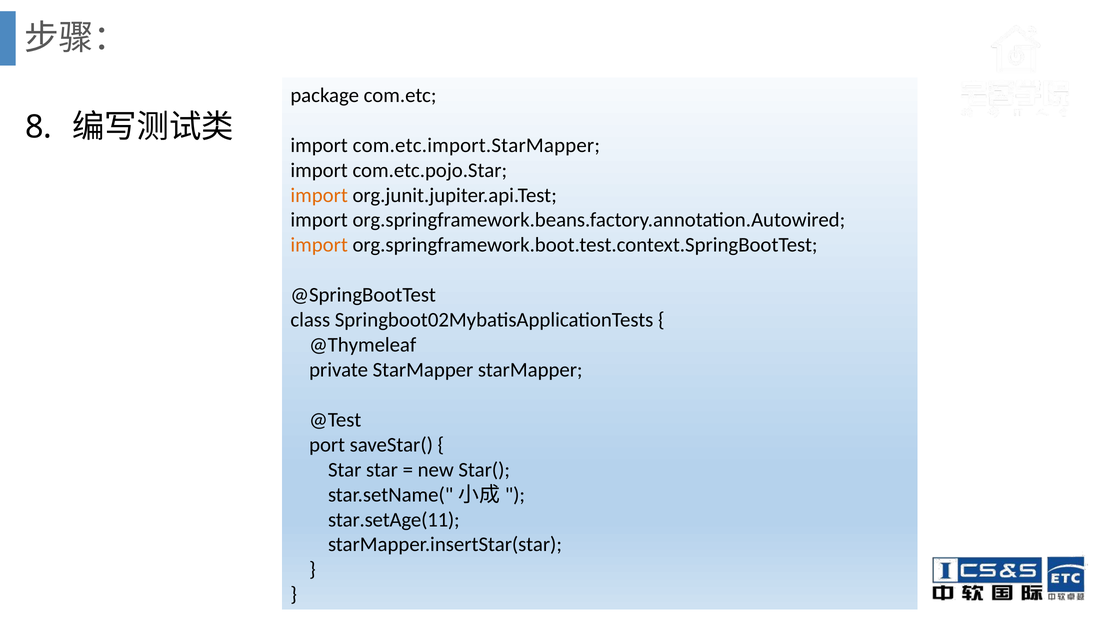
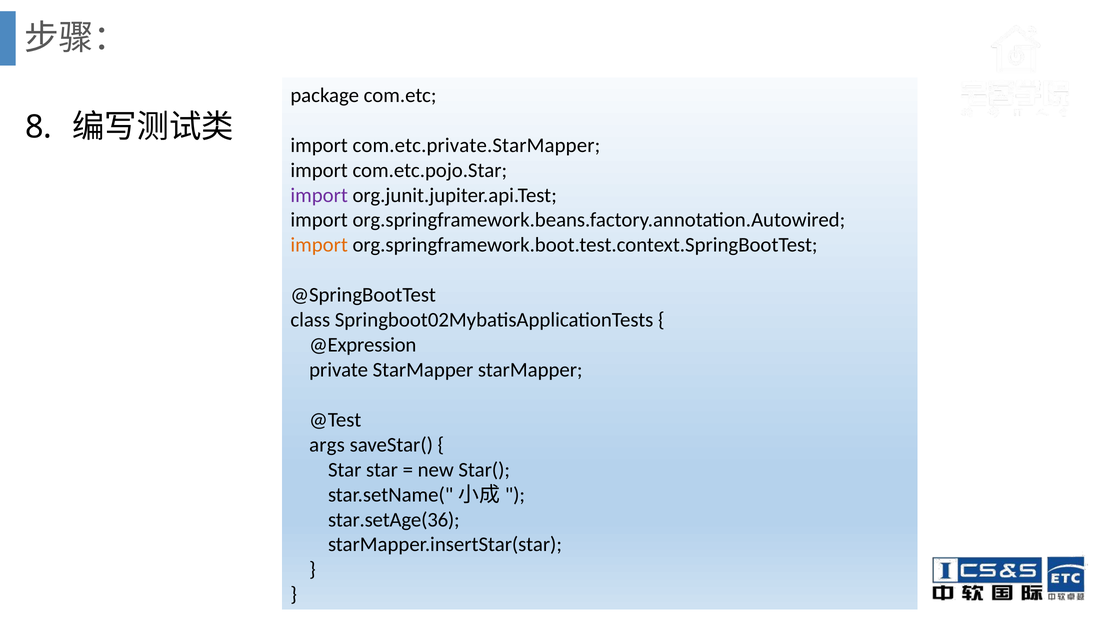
com.etc.import.StarMapper: com.etc.import.StarMapper -> com.etc.private.StarMapper (476, 145)
import colour: orange -> purple (319, 195)
@Thymeleaf: @Thymeleaf -> @Expression (363, 345)
port: port -> args (327, 445)
star.setAge(11: star.setAge(11 -> star.setAge(36 (394, 520)
